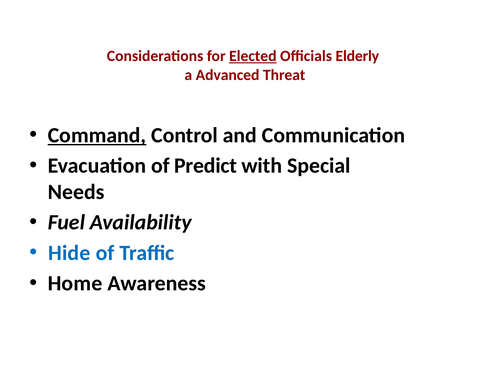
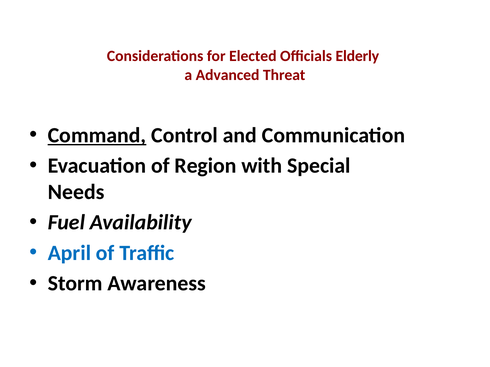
Elected underline: present -> none (253, 56)
Predict: Predict -> Region (206, 166)
Hide: Hide -> April (69, 253)
Home: Home -> Storm (75, 284)
